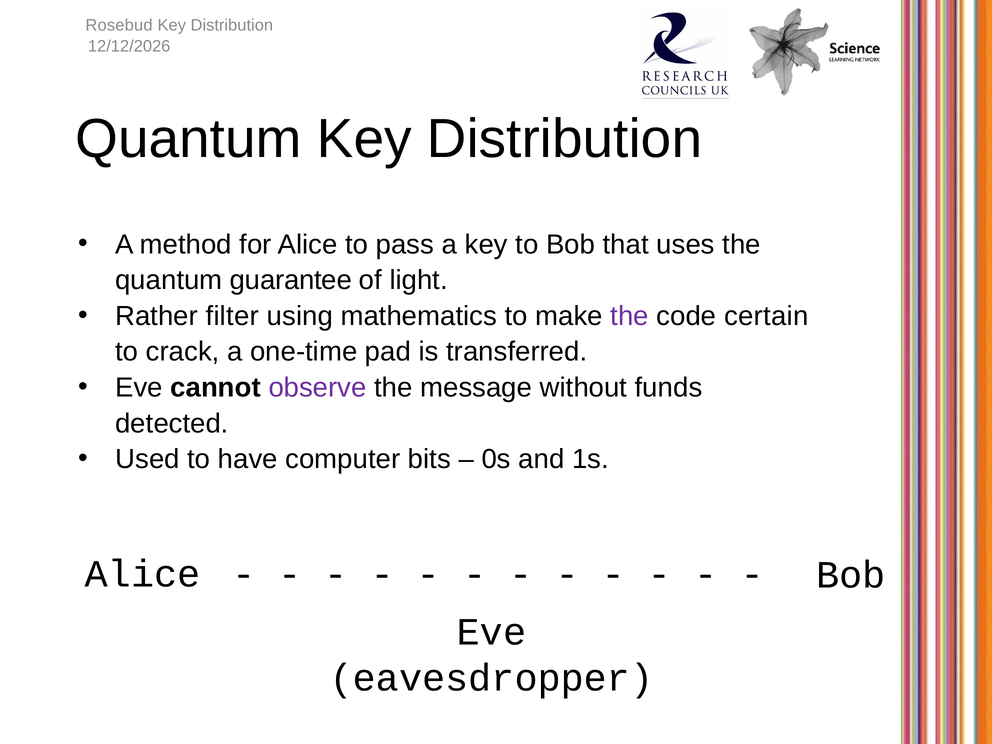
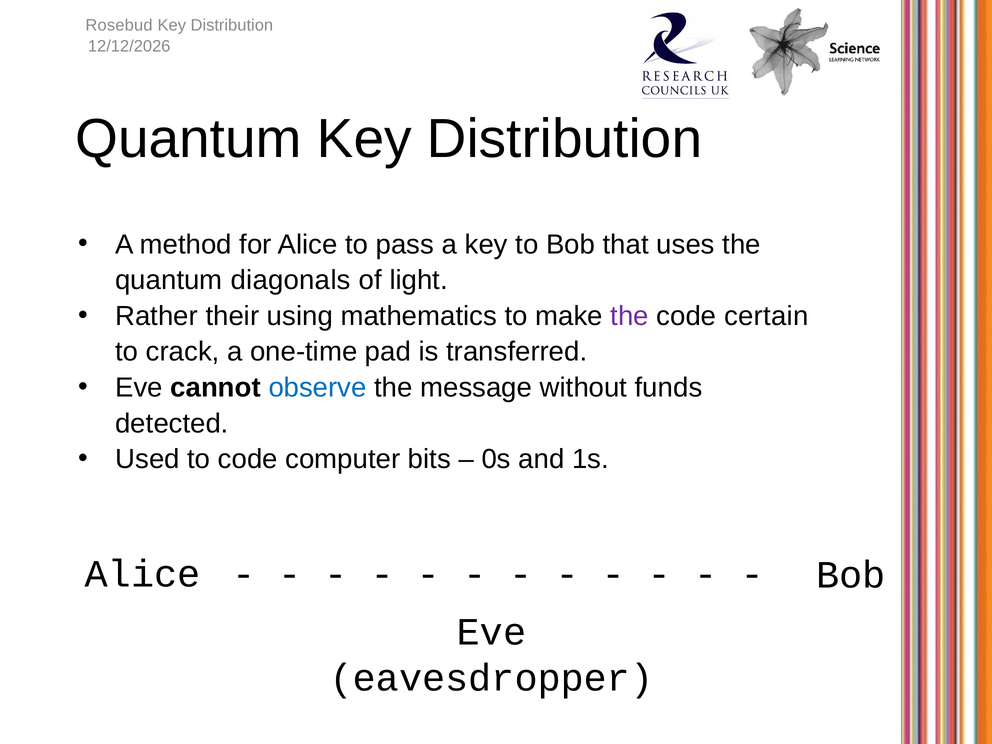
guarantee: guarantee -> diagonals (291, 280)
filter: filter -> their (232, 316)
observe colour: purple -> blue (318, 388)
to have: have -> code (248, 459)
